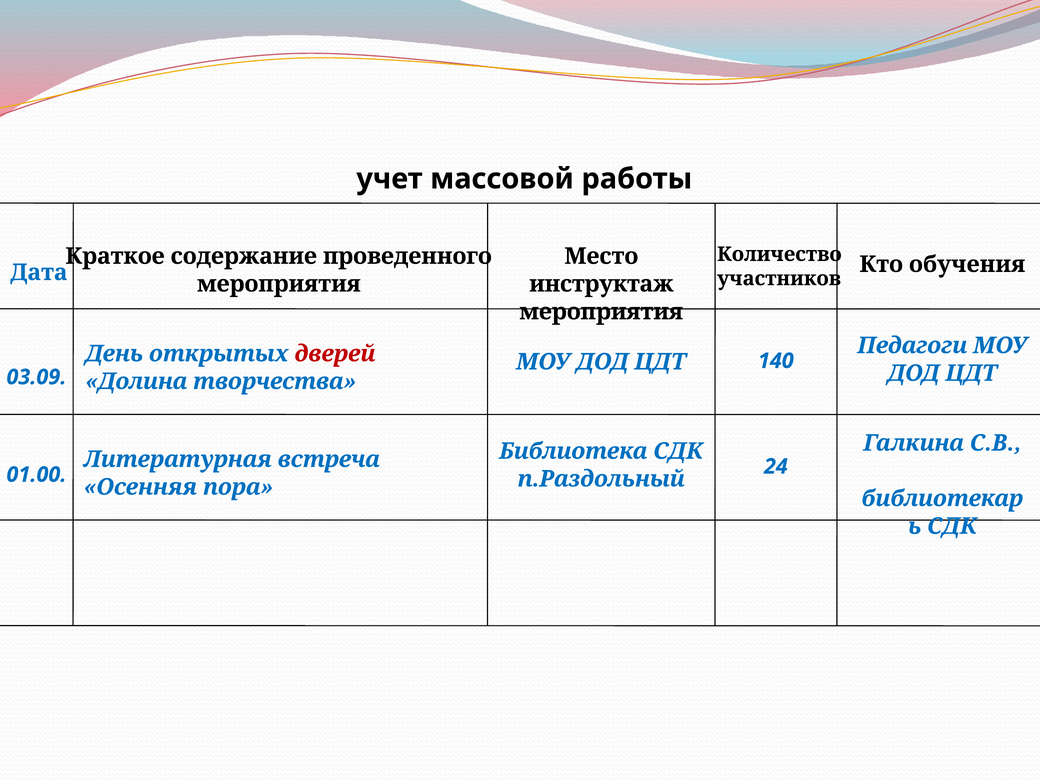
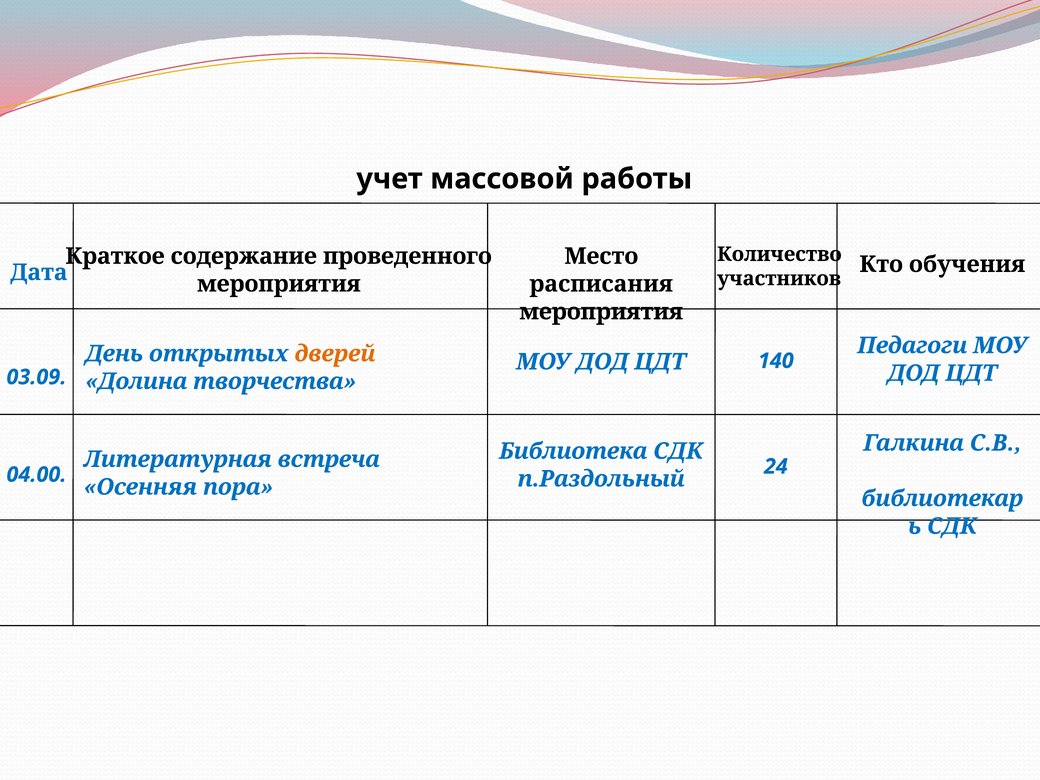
инструктаж: инструктаж -> расписания (601, 284)
дверей colour: red -> orange (335, 354)
01.00: 01.00 -> 04.00 (36, 475)
